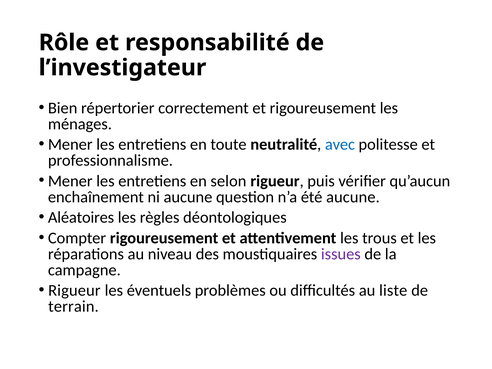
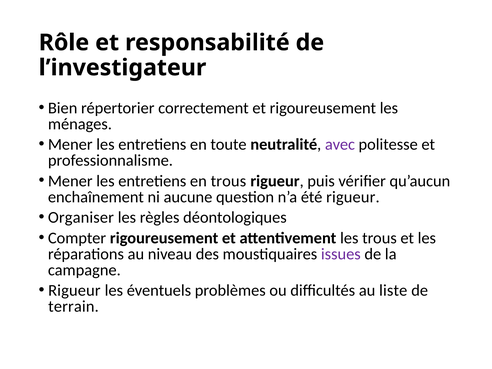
avec colour: blue -> purple (340, 145)
en selon: selon -> trous (228, 181)
été aucune: aucune -> rigueur (353, 197)
Aléatoires: Aléatoires -> Organiser (81, 217)
